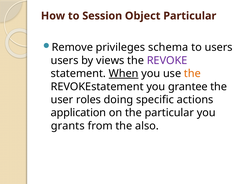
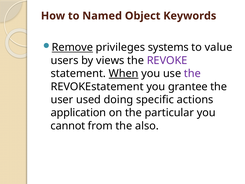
Session: Session -> Named (102, 16)
Object Particular: Particular -> Keywords (190, 16)
Remove underline: none -> present (72, 47)
schema: schema -> systems (168, 47)
to users: users -> value (219, 47)
the colour: orange -> purple (192, 73)
roles: roles -> used (88, 100)
grants: grants -> cannot (68, 126)
